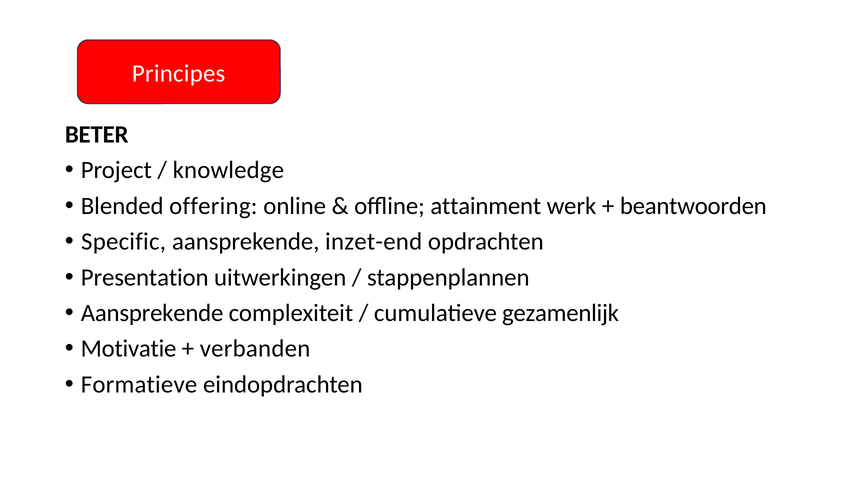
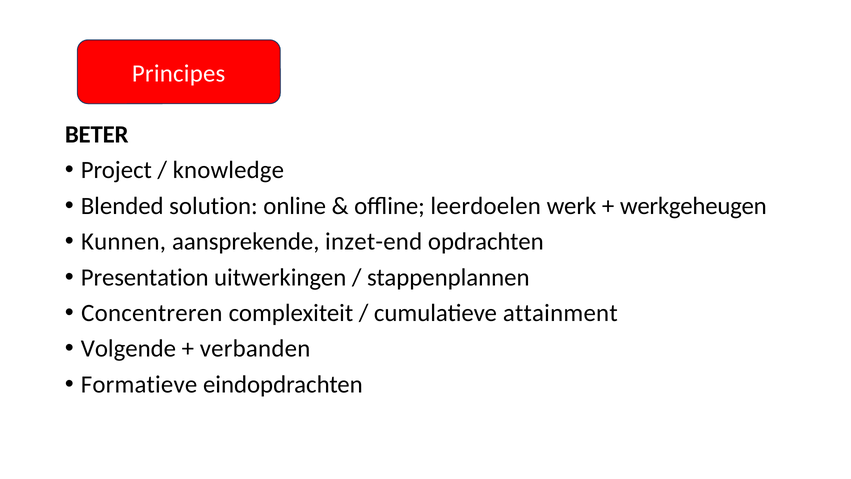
offering: offering -> solution (213, 206)
attainment: attainment -> leerdoelen (486, 206)
beantwoorden: beantwoorden -> werkgeheugen (693, 206)
Specific: Specific -> Kunnen (124, 242)
Aansprekende: Aansprekende -> Concentreren (152, 313)
gezamenlijk: gezamenlijk -> attainment (560, 313)
Motivatie: Motivatie -> Volgende (128, 349)
